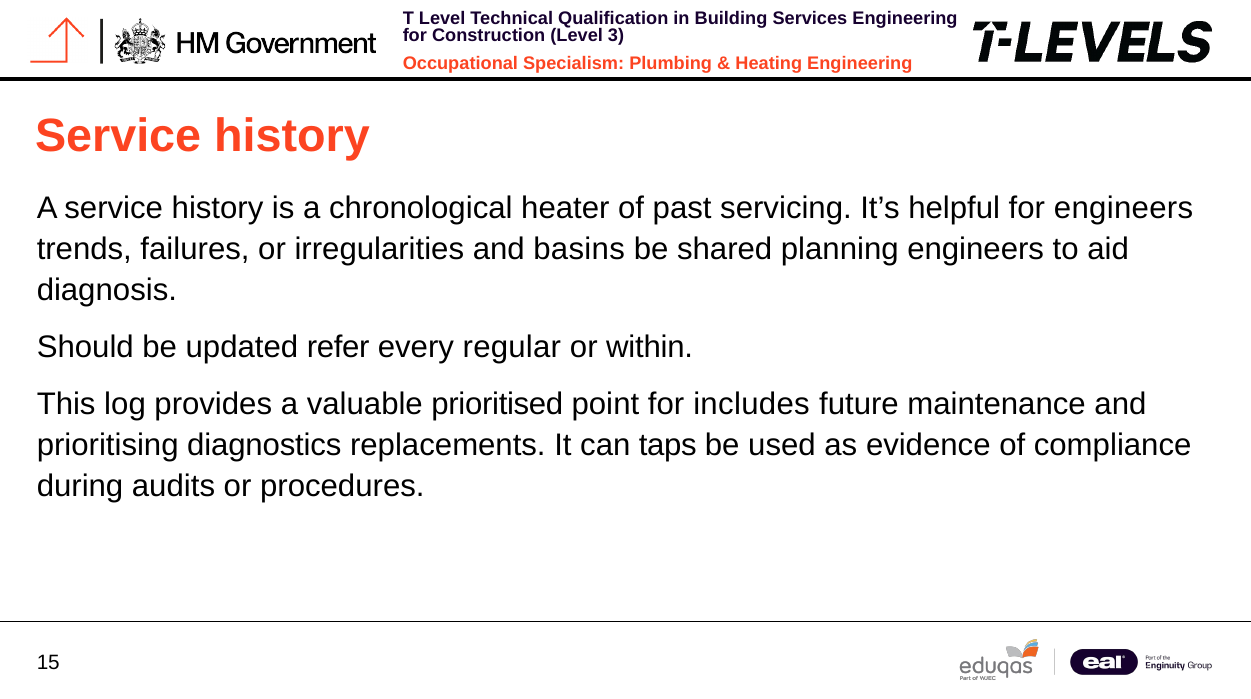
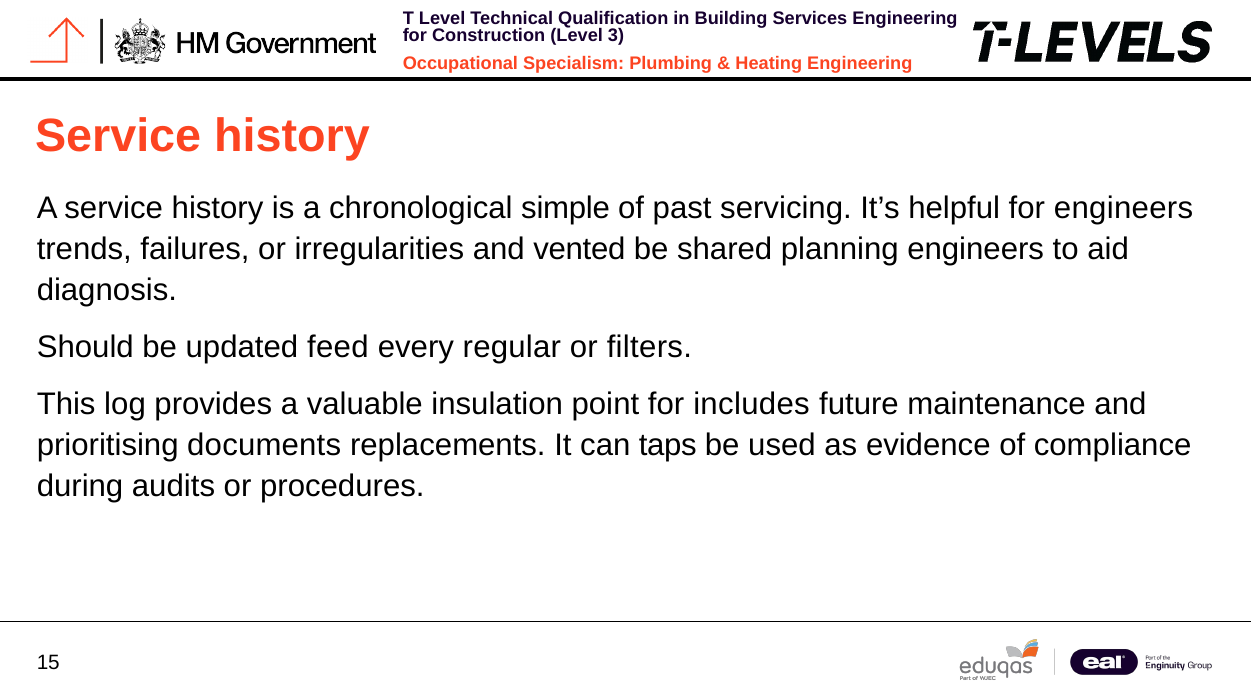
heater: heater -> simple (566, 209)
basins: basins -> vented (579, 250)
refer: refer -> feed (338, 347)
within: within -> filters (649, 347)
prioritised: prioritised -> insulation (497, 404)
diagnostics: diagnostics -> documents (264, 445)
